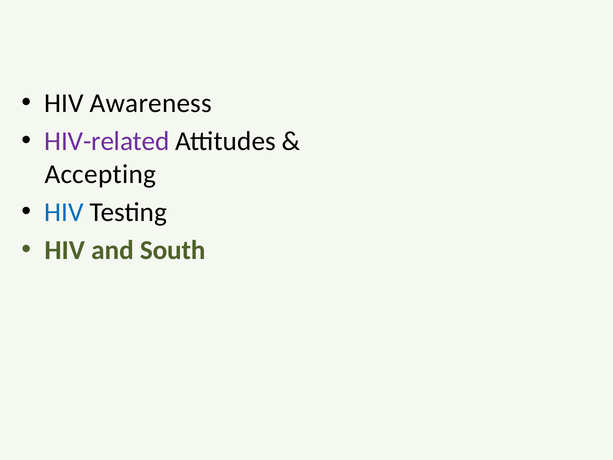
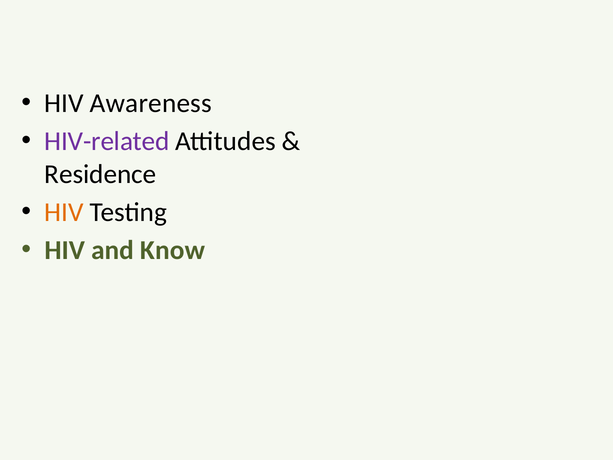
Accepting: Accepting -> Residence (100, 174)
HIV colour: blue -> orange (64, 212)
South: South -> Know (172, 250)
